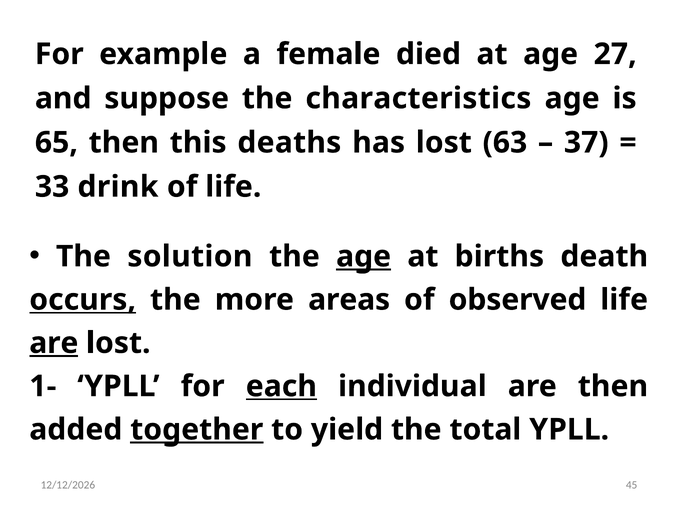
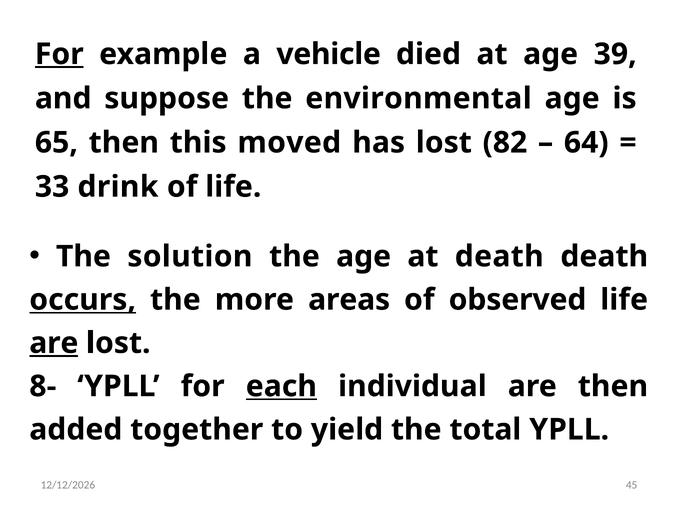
For underline: none -> present (59, 54)
female: female -> vehicle (329, 54)
27: 27 -> 39 (615, 54)
characteristics: characteristics -> environmental (418, 98)
deaths: deaths -> moved (289, 143)
63: 63 -> 82 (505, 143)
37: 37 -> 64 (586, 143)
age underline: present -> none (364, 257)
at births: births -> death (499, 257)
1-: 1- -> 8- (43, 387)
together underline: present -> none (197, 430)
